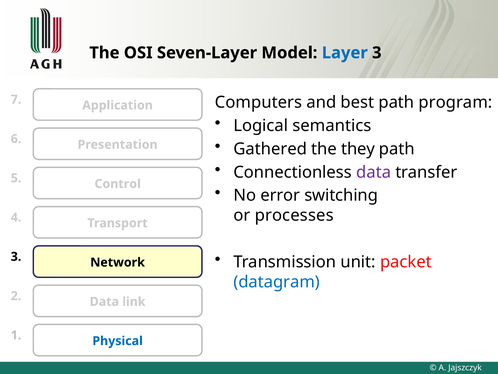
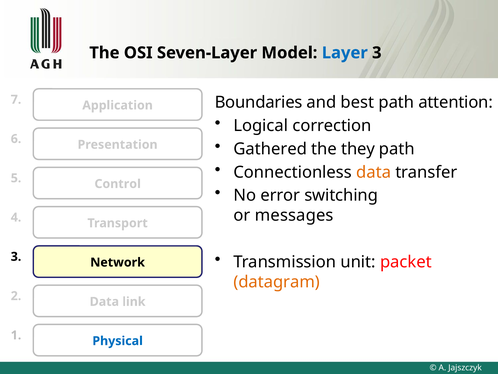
Computers: Computers -> Boundaries (259, 102)
program: program -> attention (456, 102)
semantics: semantics -> correction (332, 126)
data colour: purple -> orange (374, 172)
processes: processes -> messages (294, 215)
datagram colour: blue -> orange (277, 282)
